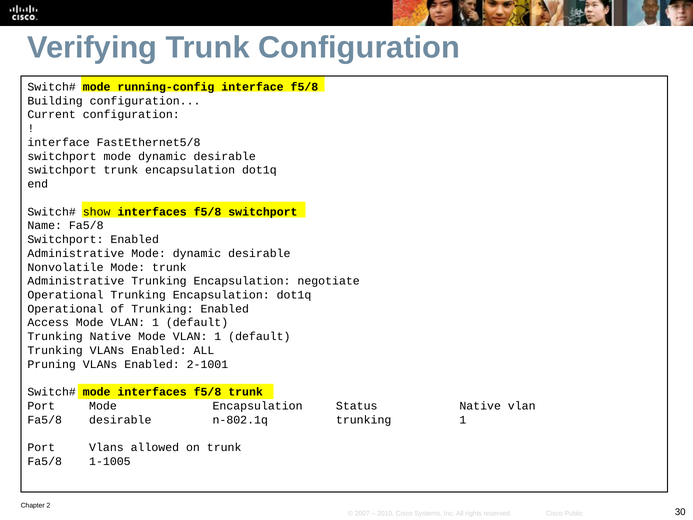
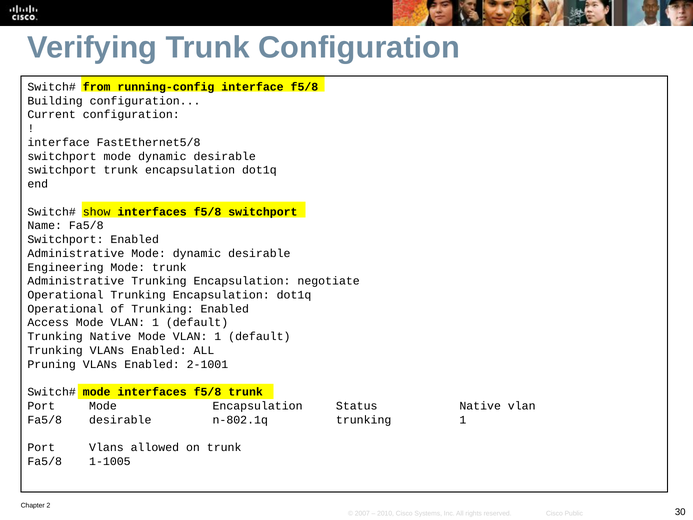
mode: mode -> from (97, 87)
Nonvolatile: Nonvolatile -> Engineering (65, 267)
